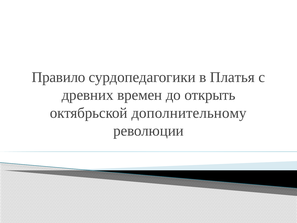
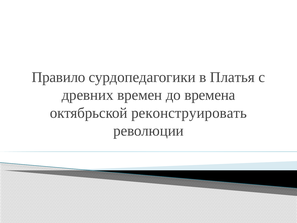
открыть: открыть -> времена (210, 95)
дополнительному: дополнительному -> реконструировать (189, 113)
